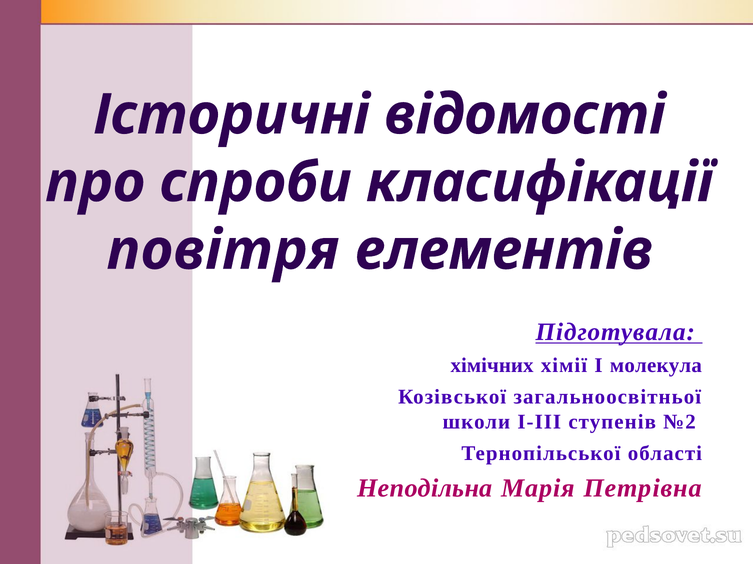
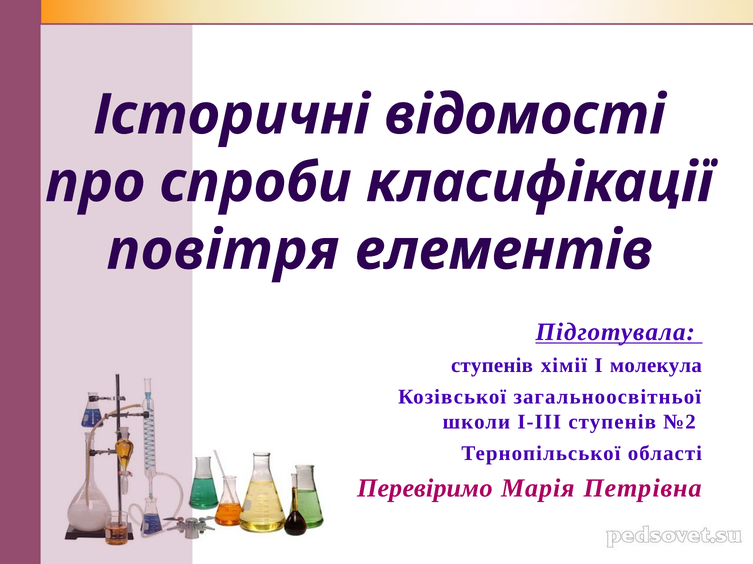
хімічних: хімічних -> ступенів (492, 366)
Неподільна: Неподільна -> Перевіримо (425, 489)
